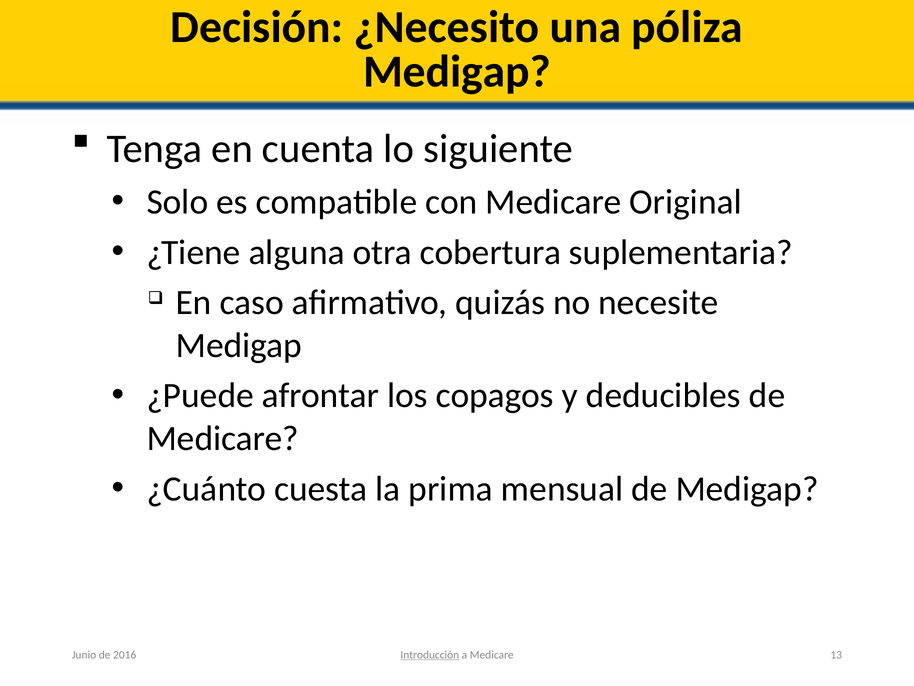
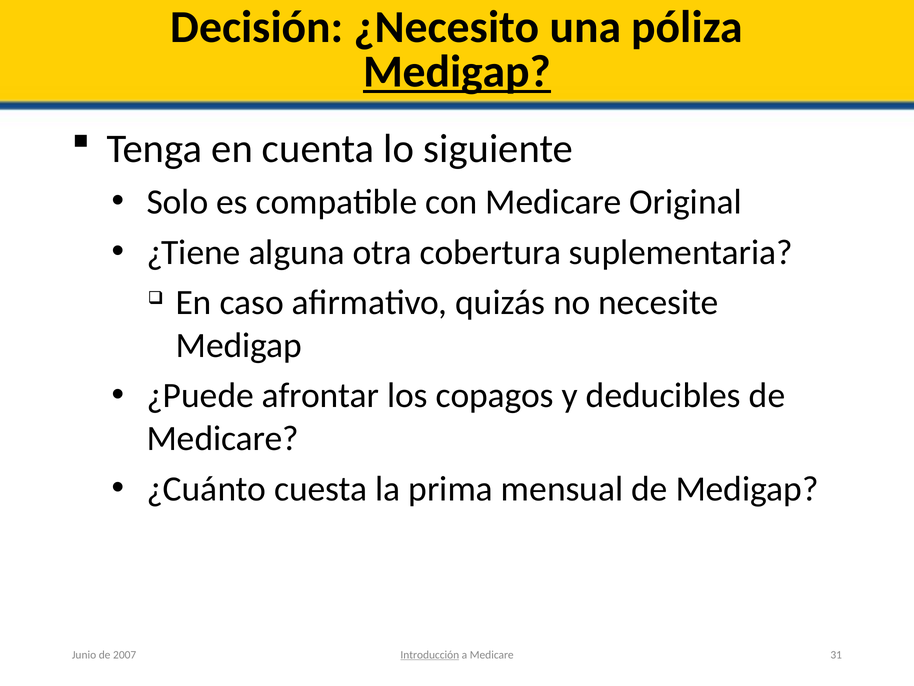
Medigap underline: none -> present (457, 72)
13: 13 -> 31 (836, 654)
2016: 2016 -> 2007 (125, 654)
